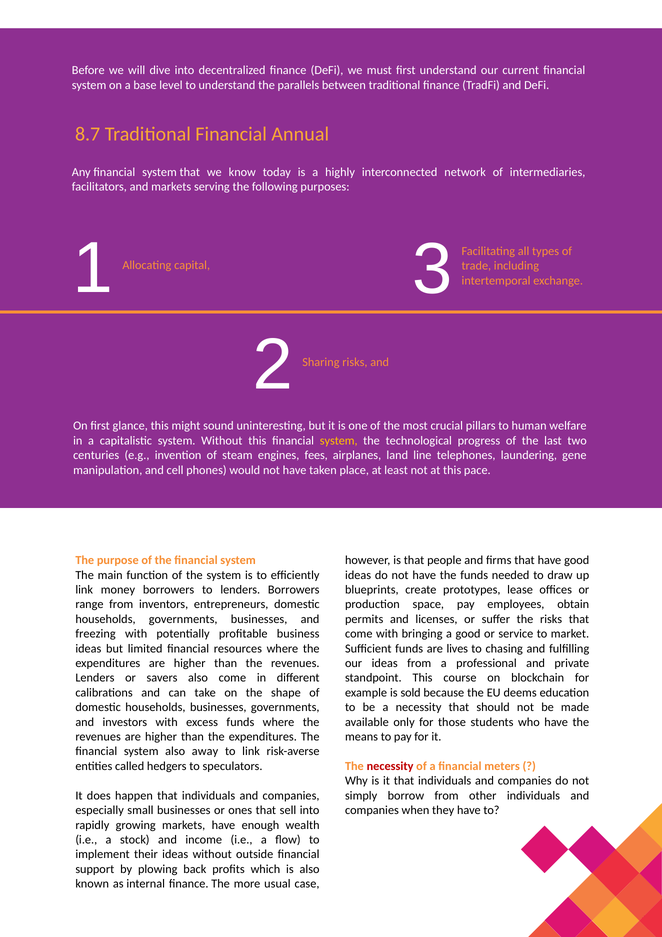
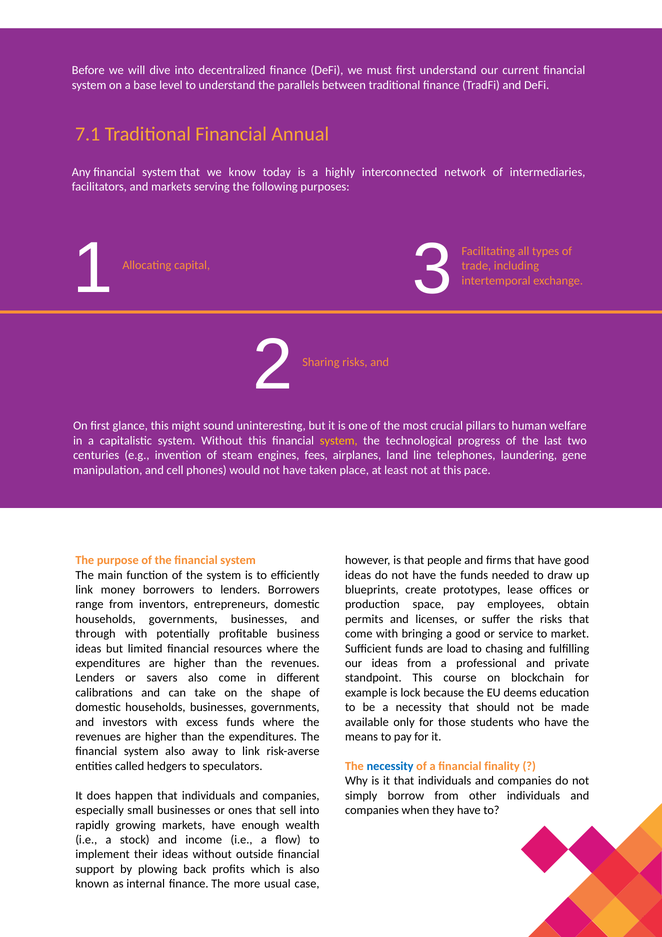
8.7: 8.7 -> 7.1 (88, 134)
freezing: freezing -> through (96, 633)
lives: lives -> load (457, 648)
sold: sold -> lock (411, 692)
necessity colour: red -> blue (390, 766)
meters: meters -> finality (502, 766)
